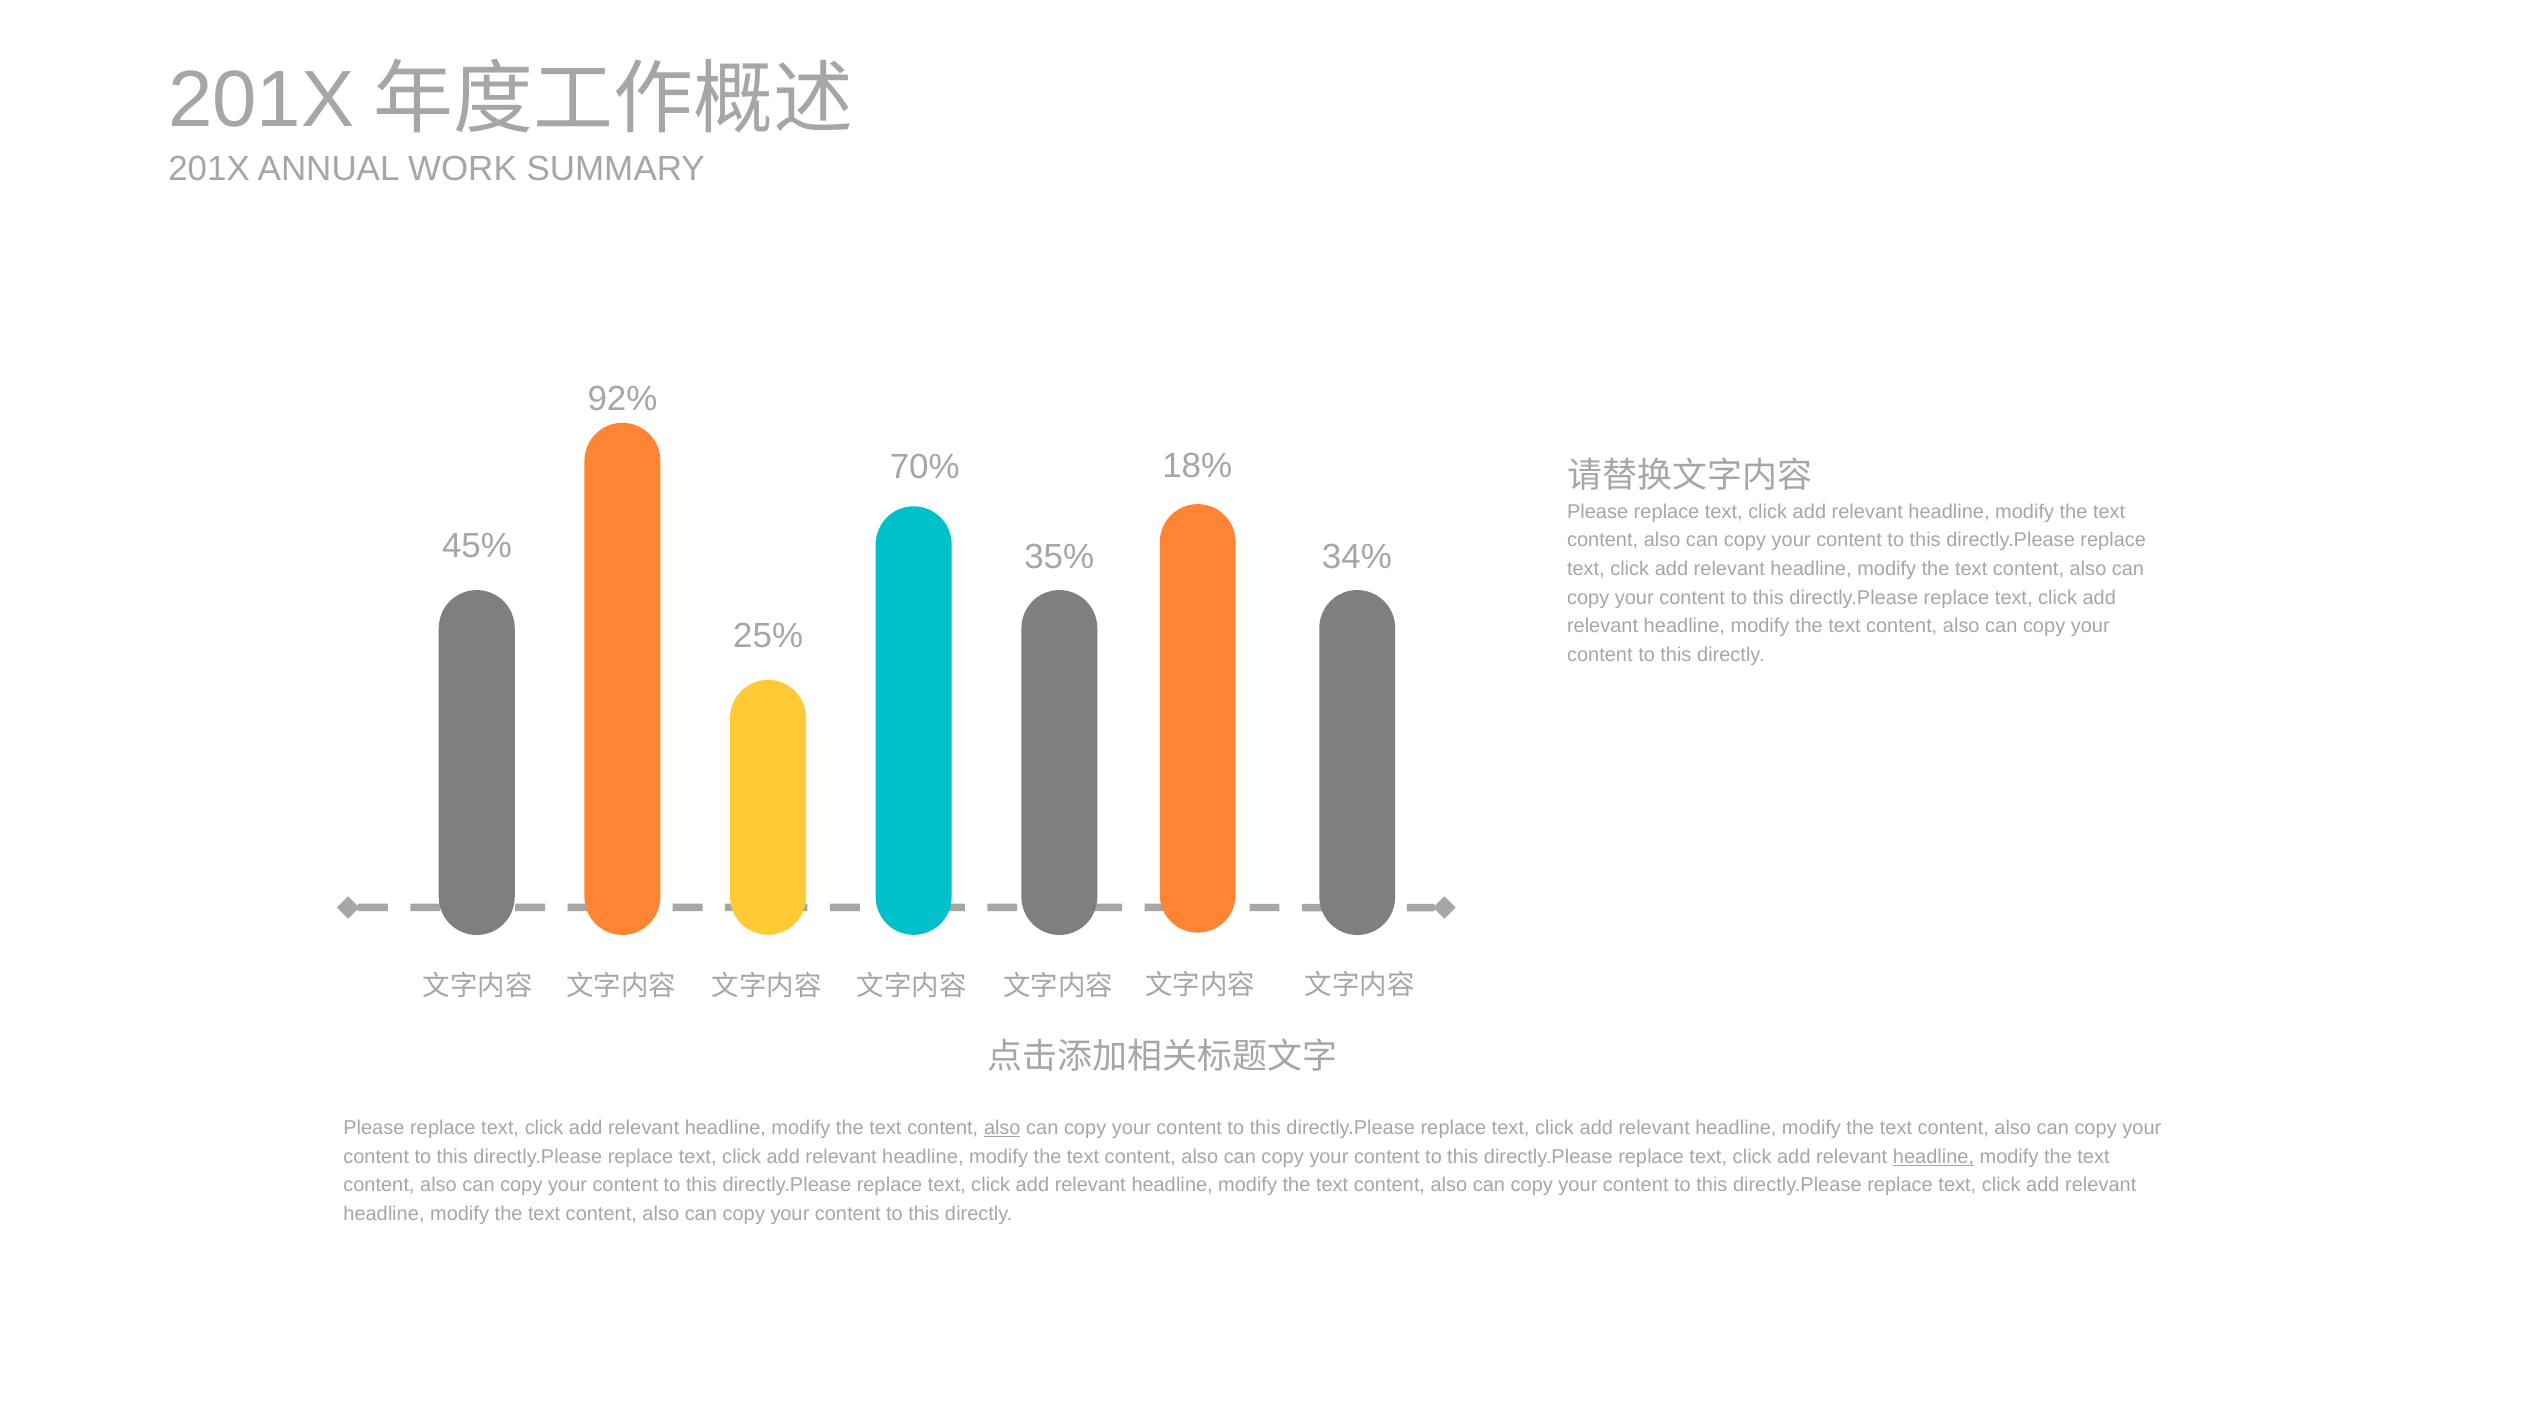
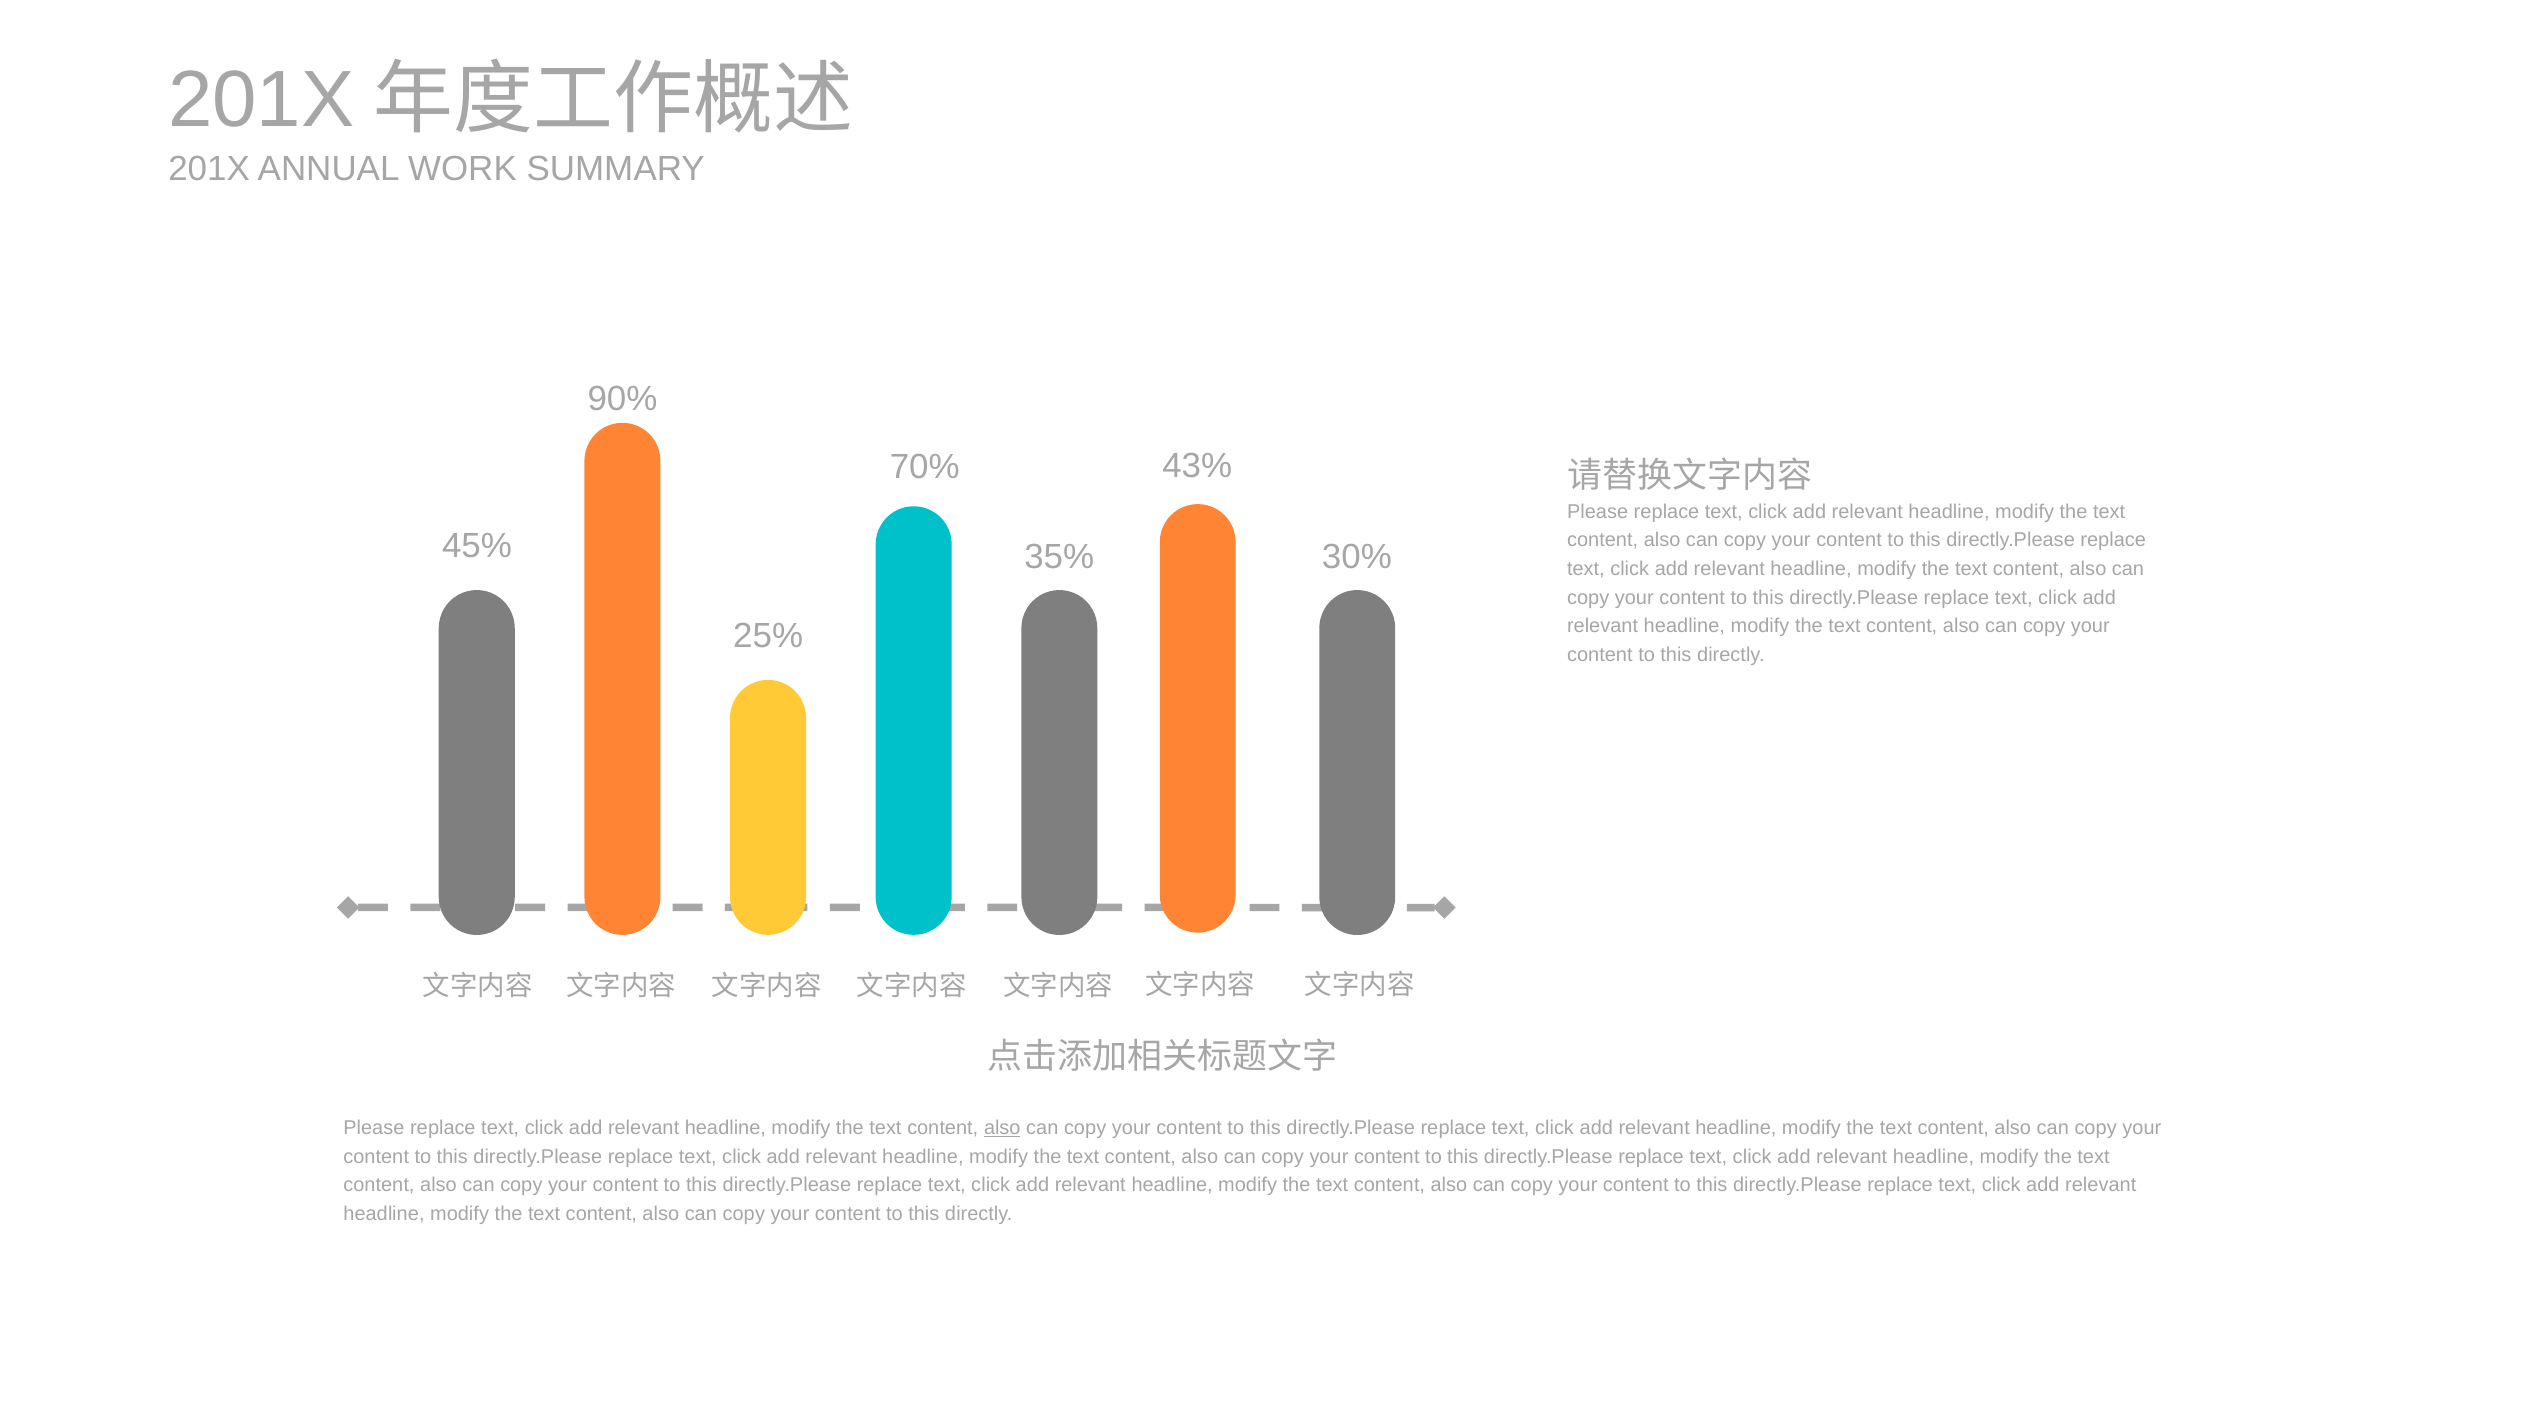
92%: 92% -> 90% (623, 399)
18%: 18% -> 43% (1197, 466)
34%: 34% -> 30% (1357, 557)
headline underline: present -> none (1934, 1157)
